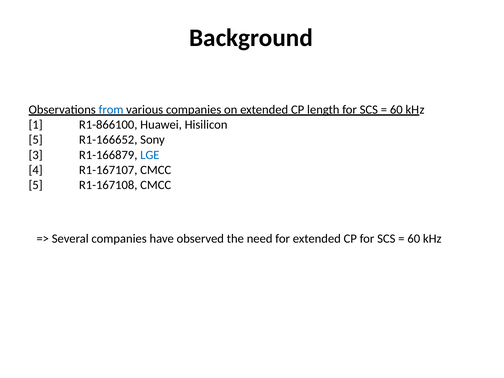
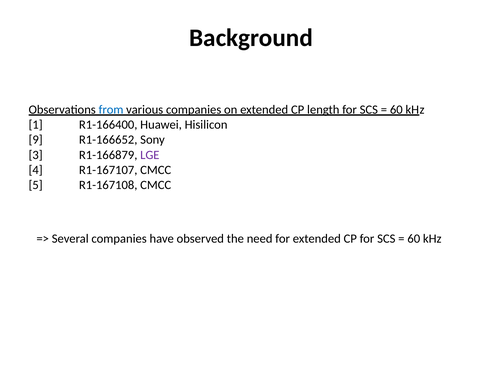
R1-866100: R1-866100 -> R1-166400 (108, 125)
5: 5 -> 9 (36, 140)
LGE colour: blue -> purple (150, 155)
